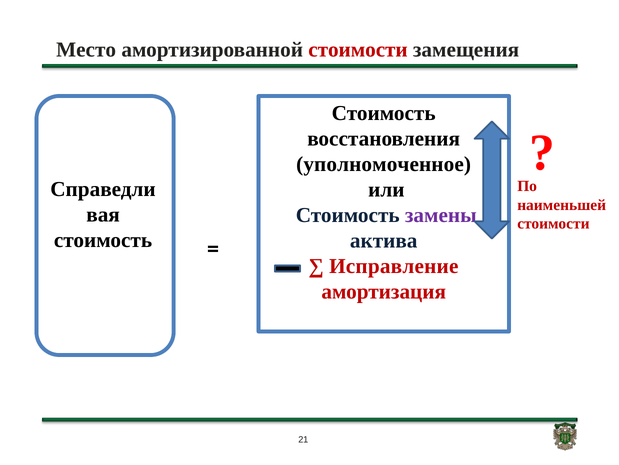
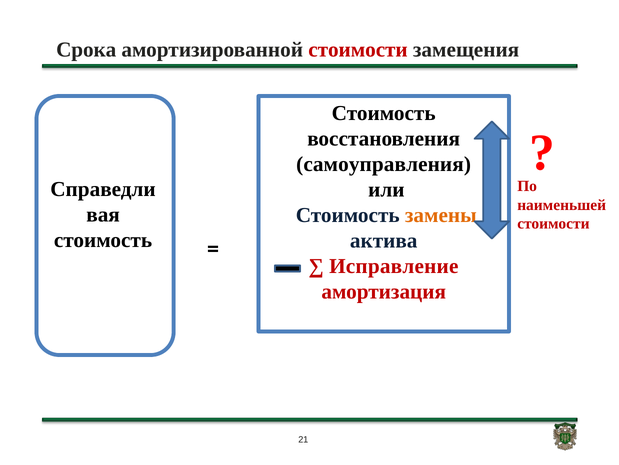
Место: Место -> Срока (86, 50)
уполномоченное: уполномоченное -> самоуправления (384, 164)
замены colour: purple -> orange (441, 215)
